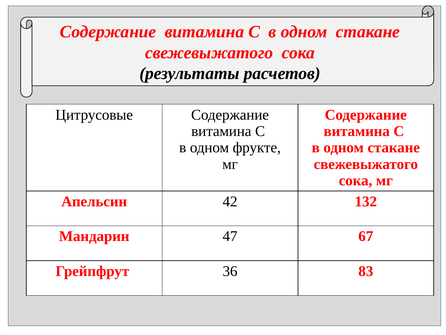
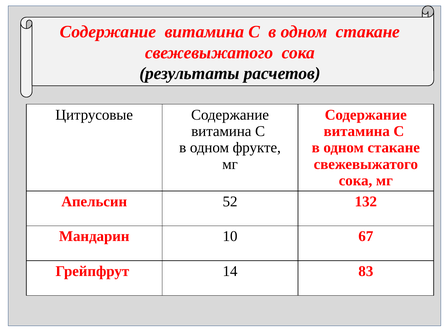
42: 42 -> 52 (230, 201)
47: 47 -> 10 (230, 236)
36: 36 -> 14 (230, 271)
